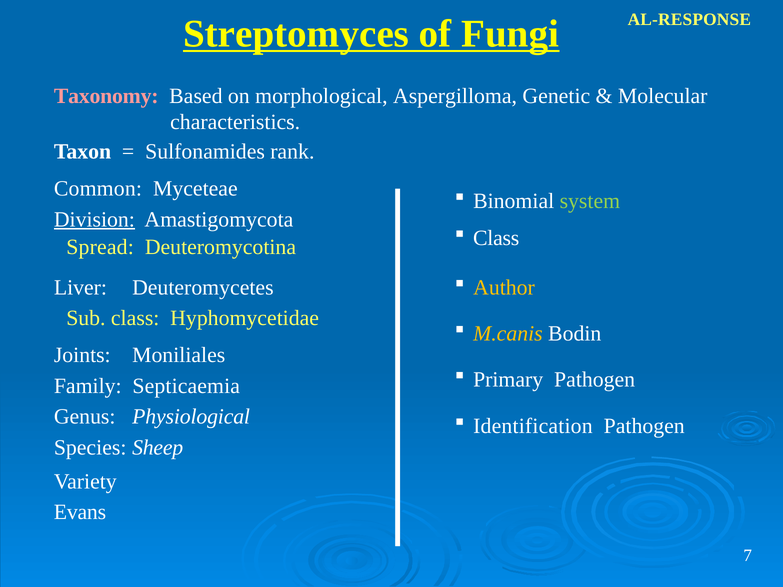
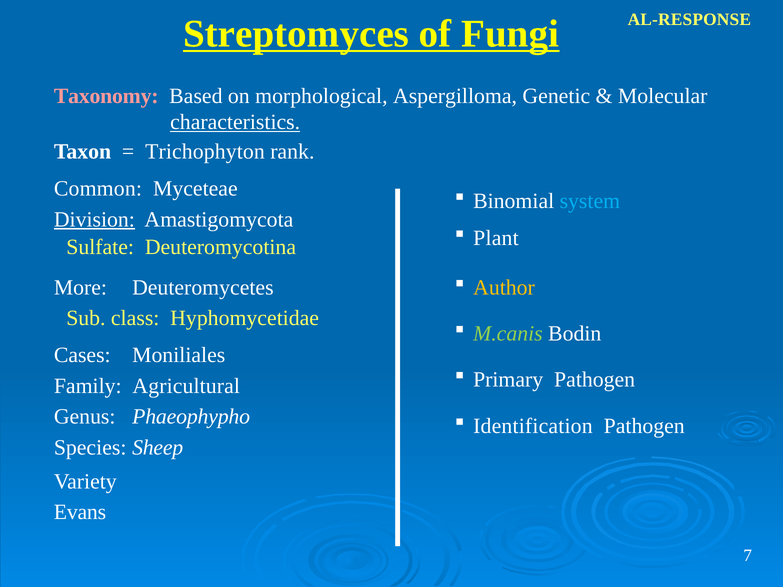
characteristics underline: none -> present (235, 122)
Sulfonamides: Sulfonamides -> Trichophyton (205, 152)
system colour: light green -> light blue (590, 201)
Class: Class -> Plant (496, 238)
Spread: Spread -> Sulfate (100, 247)
Liver: Liver -> More (80, 287)
M.canis colour: yellow -> light green (508, 334)
Joints: Joints -> Cases (82, 355)
Septicaemia: Septicaemia -> Agricultural (186, 386)
Physiological: Physiological -> Phaeophypho (191, 417)
